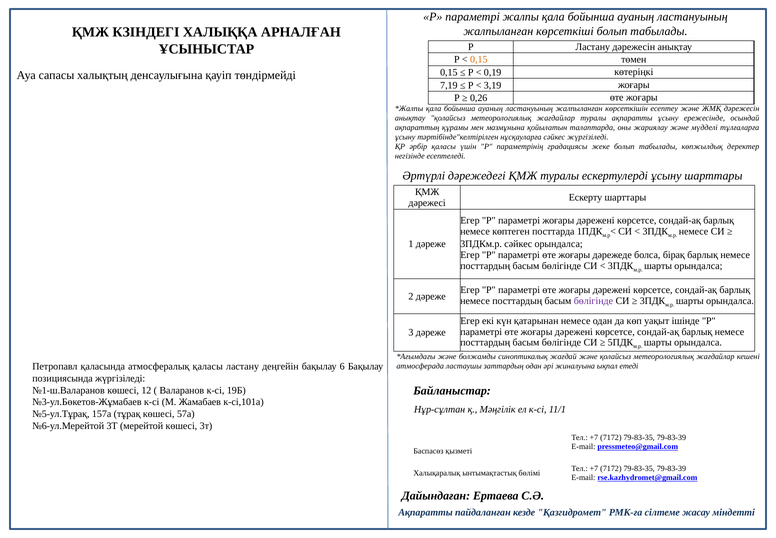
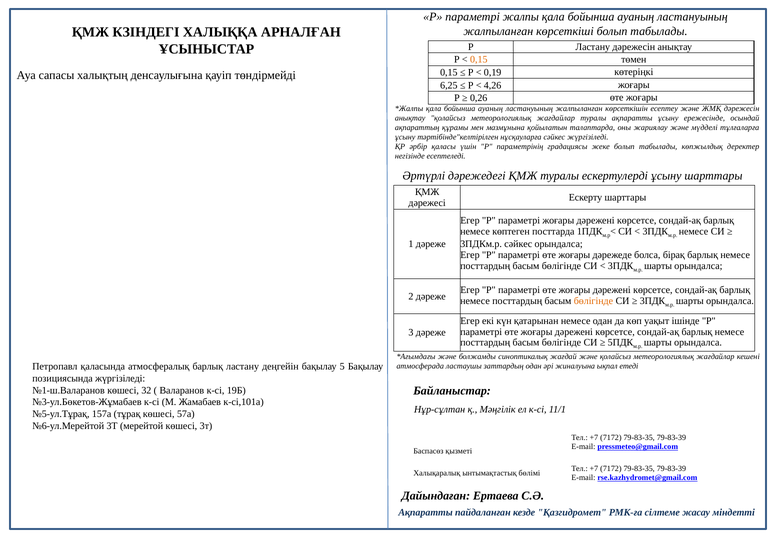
7,19: 7,19 -> 6,25 (449, 85)
3,19: 3,19 -> 4,26 (493, 85)
бөлігінде colour: purple -> orange (593, 301)
атмосфералық қаласы: қаласы -> барлық (208, 366)
6: 6 -> 5 (342, 366)
12: 12 -> 32 (146, 390)
